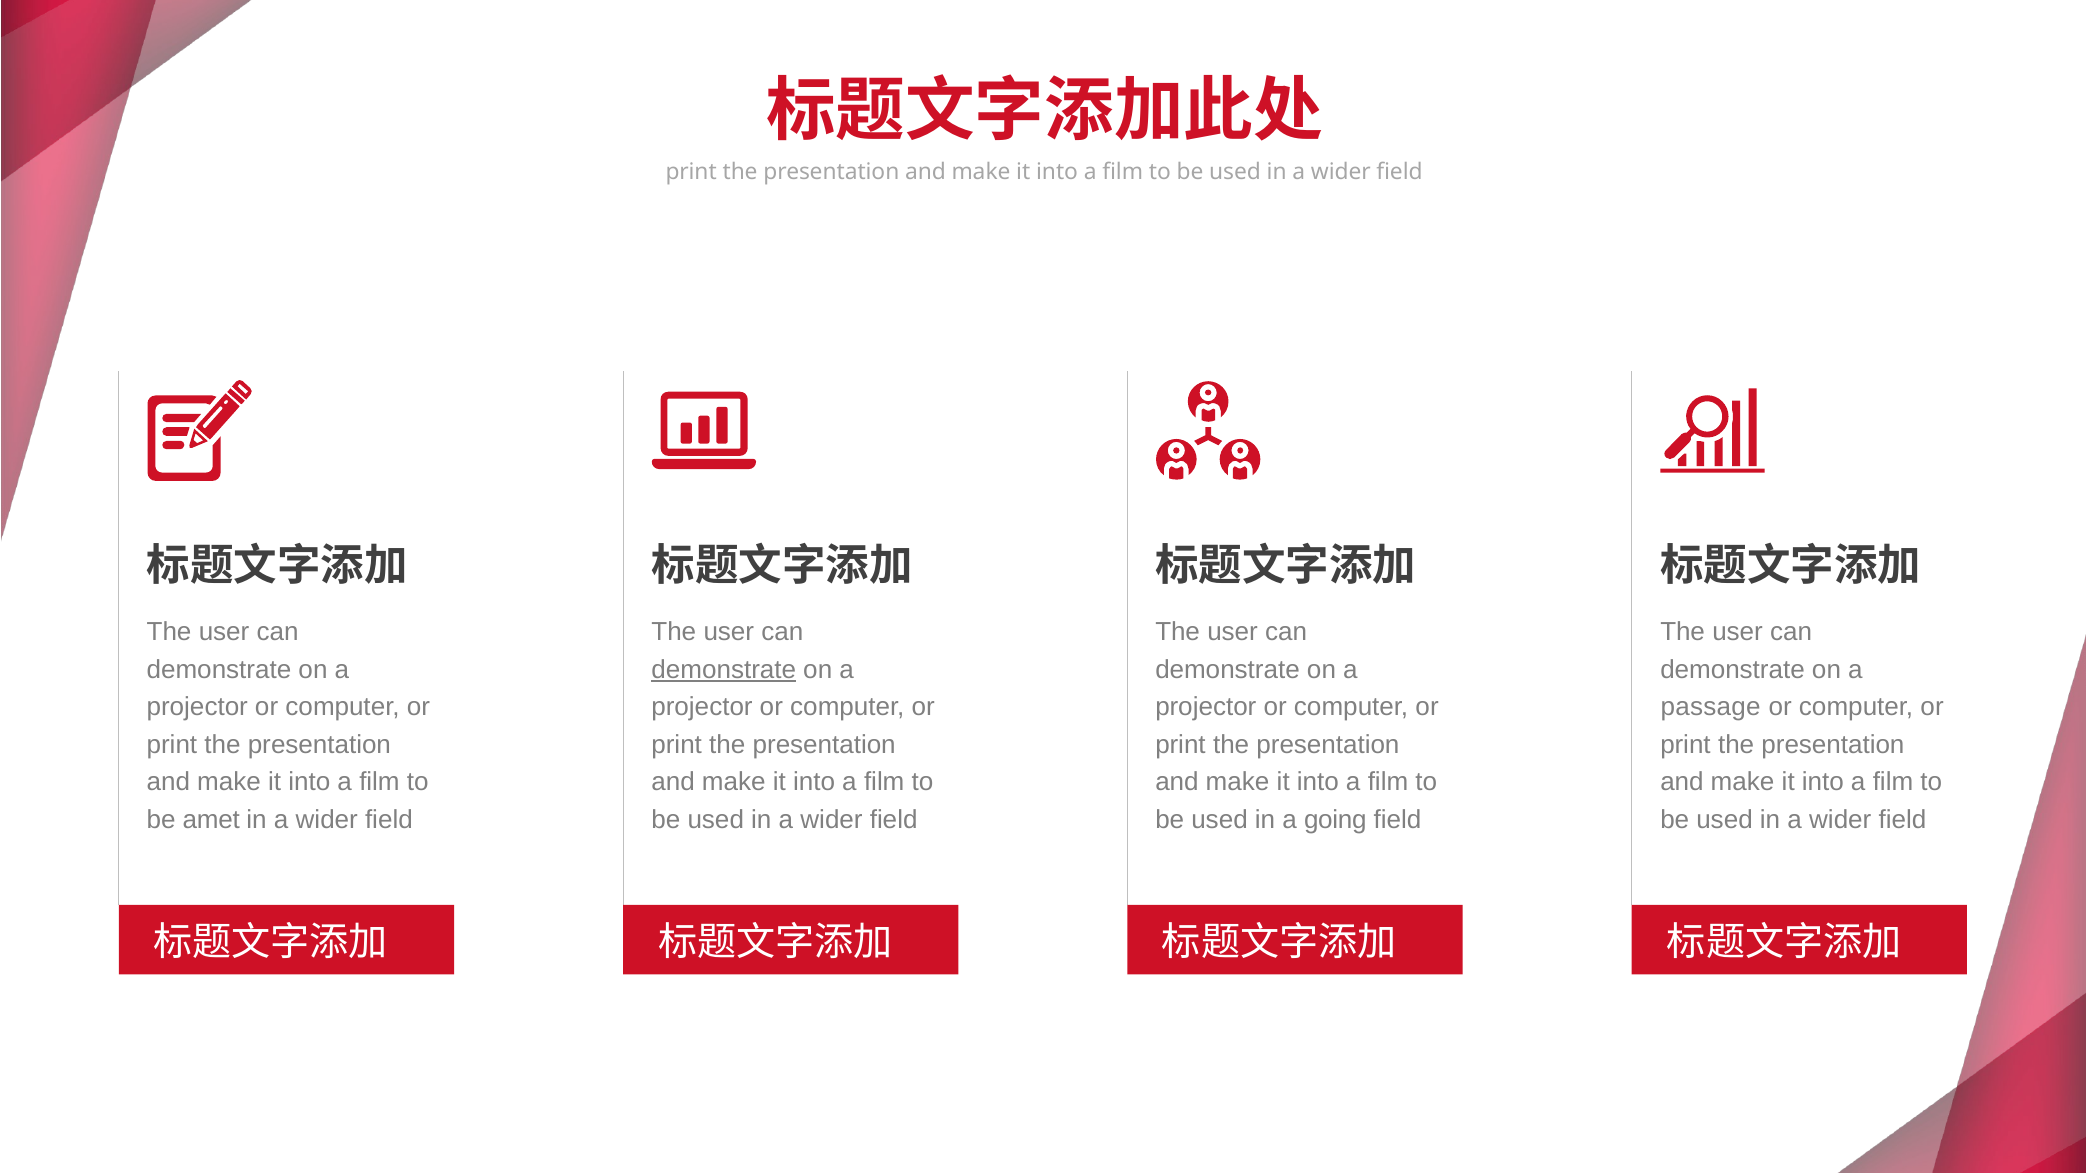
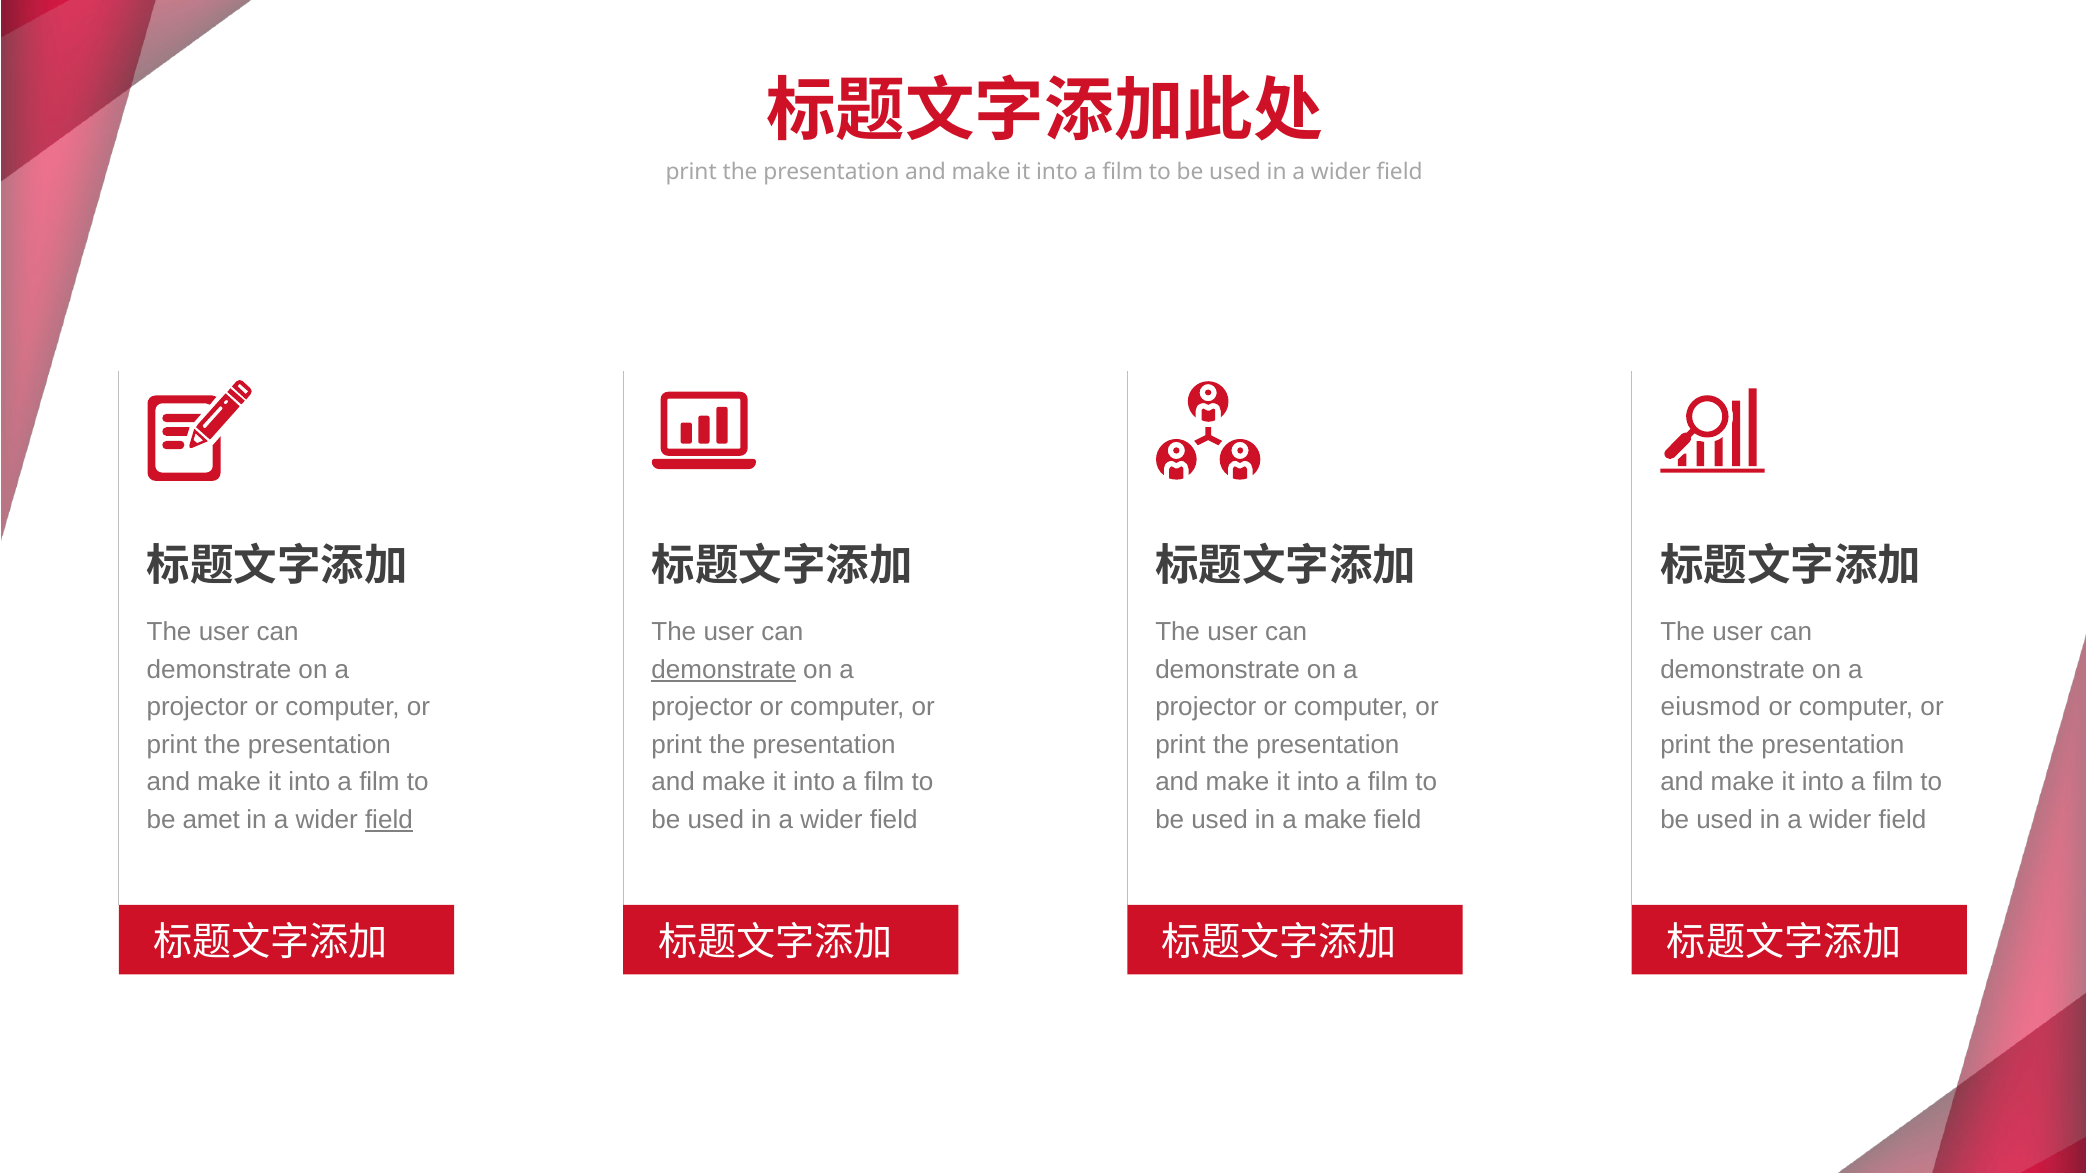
passage: passage -> eiusmod (1711, 707)
field underline: none -> present (389, 820)
a going: going -> make (1335, 820)
